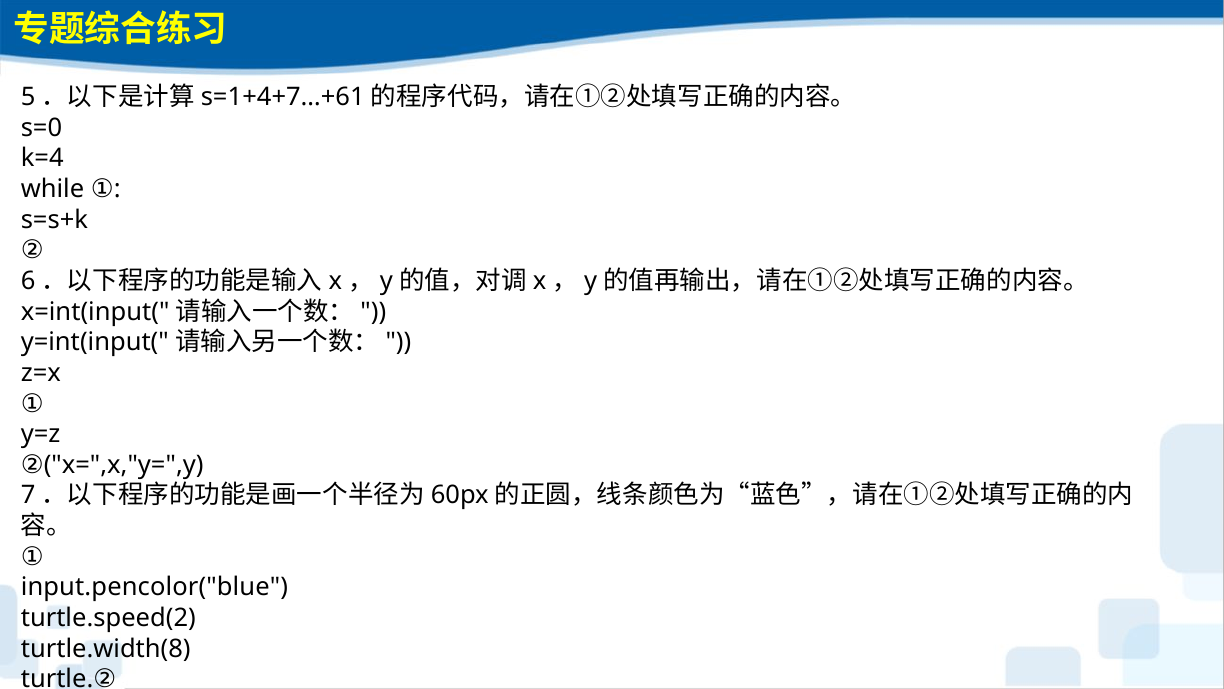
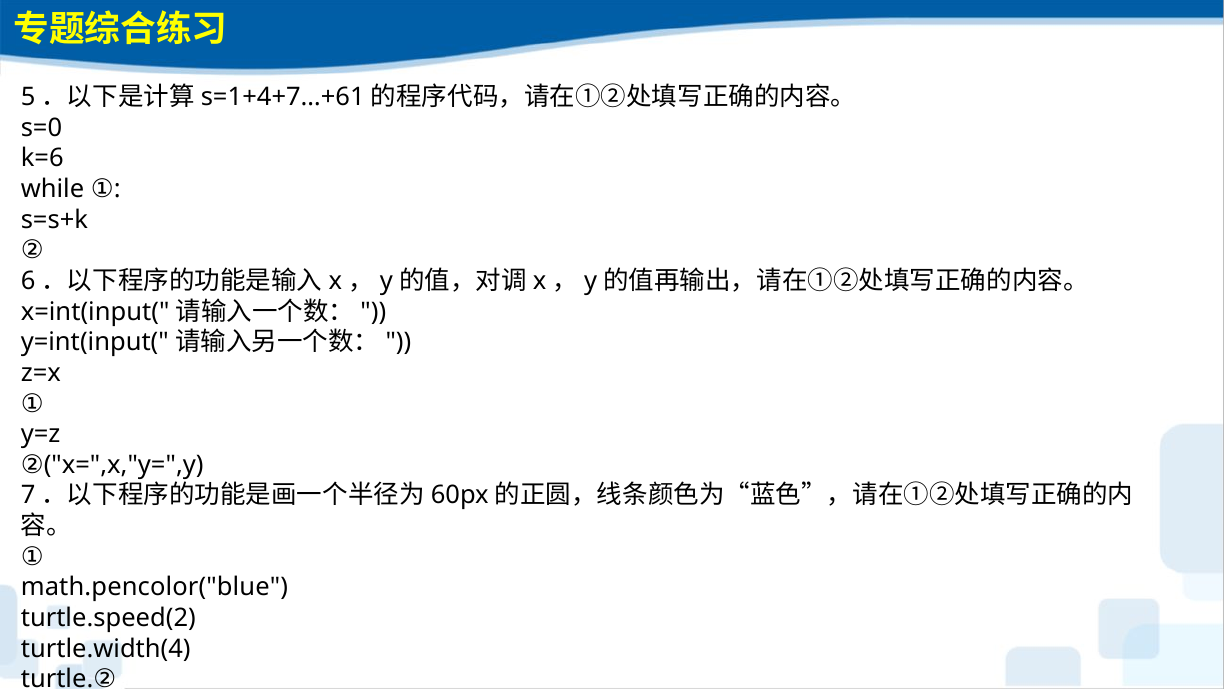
k=4: k=4 -> k=6 (42, 158)
input.pencolor("blue: input.pencolor("blue -> math.pencolor("blue (154, 587)
turtle.width(8: turtle.width(8 -> turtle.width(4 (106, 648)
